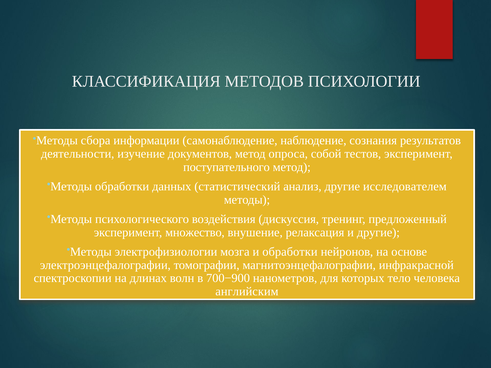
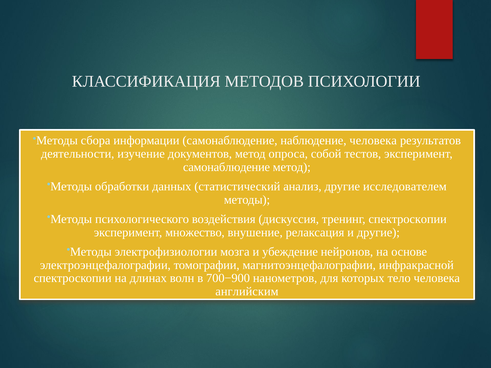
наблюдение сознания: сознания -> человека (373, 141)
поступательного: поступательного -> самонаблюдение (226, 167)
тренинг предложенный: предложенный -> спектроскопии (408, 219)
и обработки: обработки -> убеждение (290, 252)
